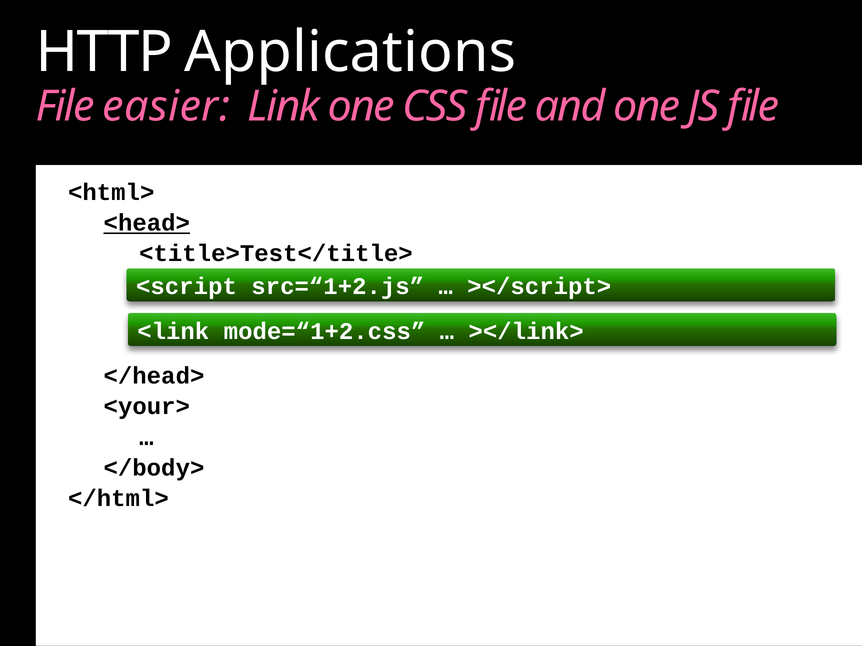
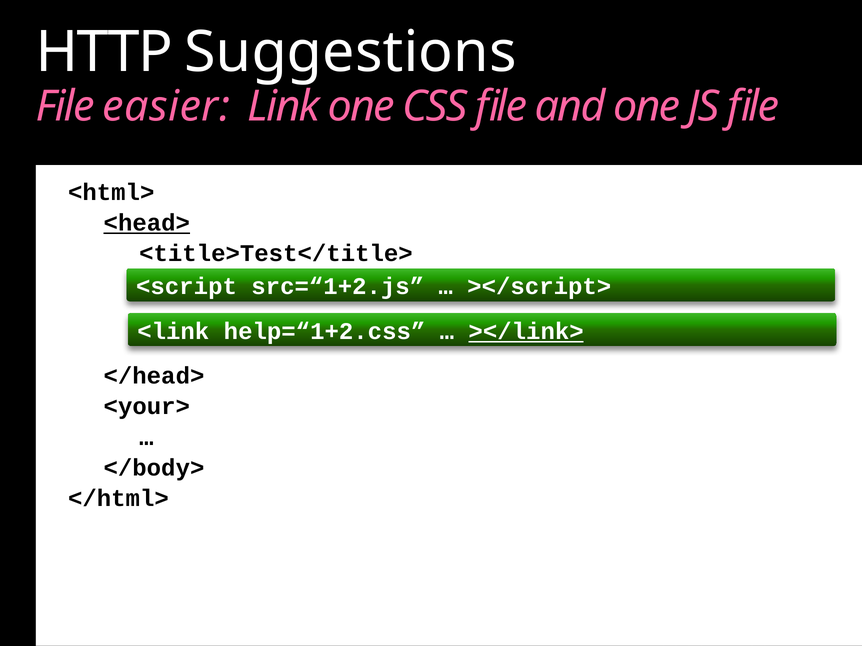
Applications: Applications -> Suggestions (350, 52)
mode=“1+2.css: mode=“1+2.css -> help=“1+2.css (325, 332)
></link> underline: none -> present (526, 332)
